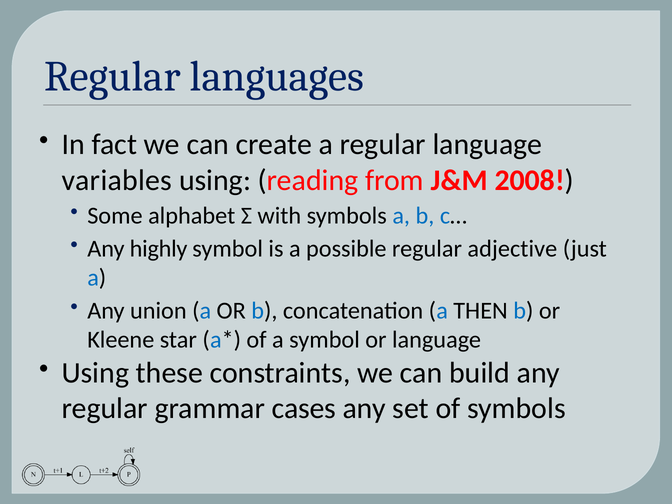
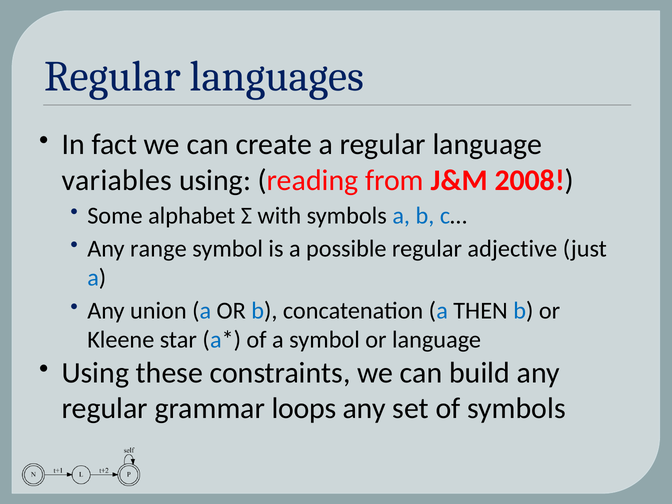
highly: highly -> range (158, 249)
cases: cases -> loops (304, 409)
